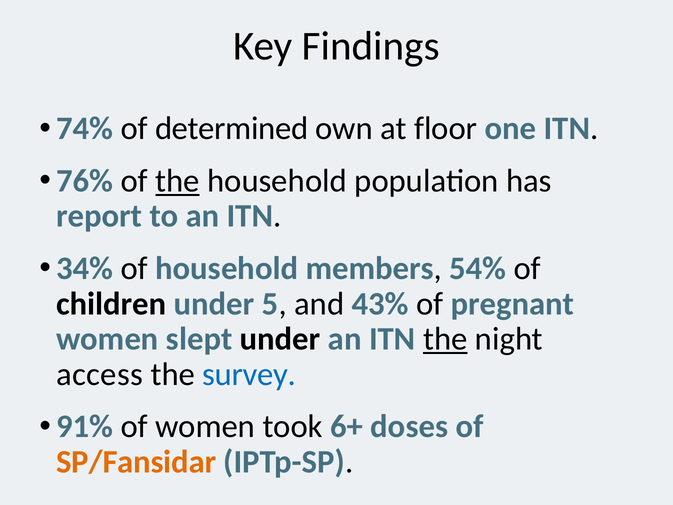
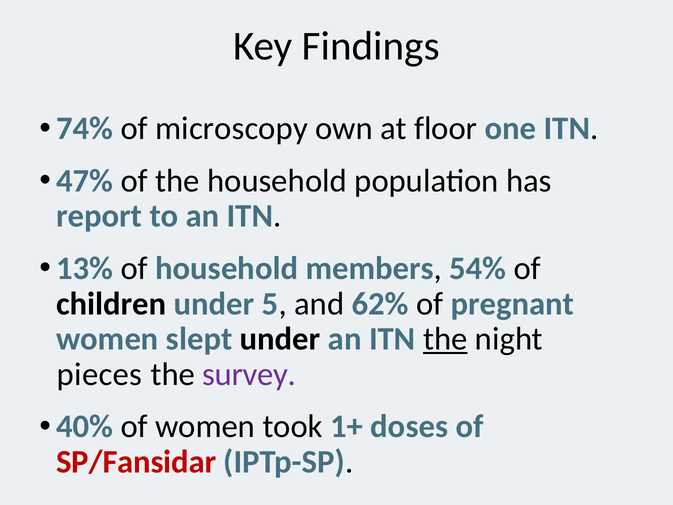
determined: determined -> microscopy (232, 129)
76%: 76% -> 47% (85, 181)
the underline: present -> none (177, 181)
34%: 34% -> 13% (85, 268)
43%: 43% -> 62% (380, 304)
access: access -> pieces (100, 374)
survey colour: blue -> purple (249, 374)
91%: 91% -> 40% (85, 426)
6+: 6+ -> 1+ (347, 426)
SP/Fansidar colour: orange -> red (136, 462)
